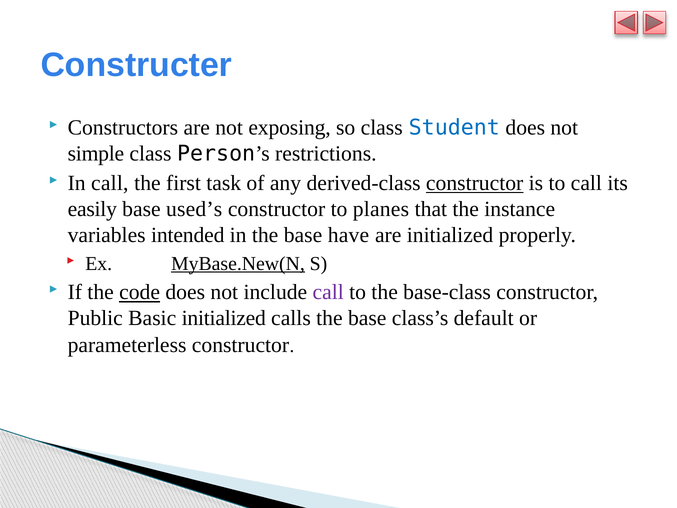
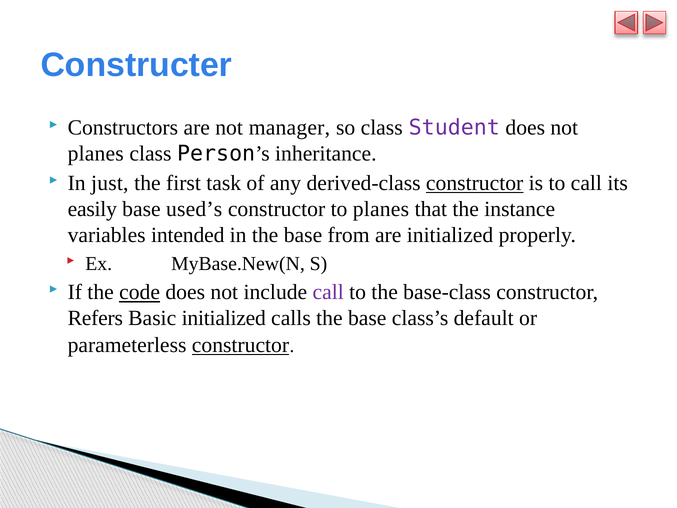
exposing: exposing -> manager (289, 128)
Student colour: blue -> purple (454, 128)
simple: simple -> planes (96, 153)
restrictions: restrictions -> inheritance (326, 153)
In call: call -> just (110, 183)
have: have -> from (349, 235)
MyBase.New(N underline: present -> none (238, 263)
Public: Public -> Refers (95, 318)
constructor underline: none -> present (240, 345)
